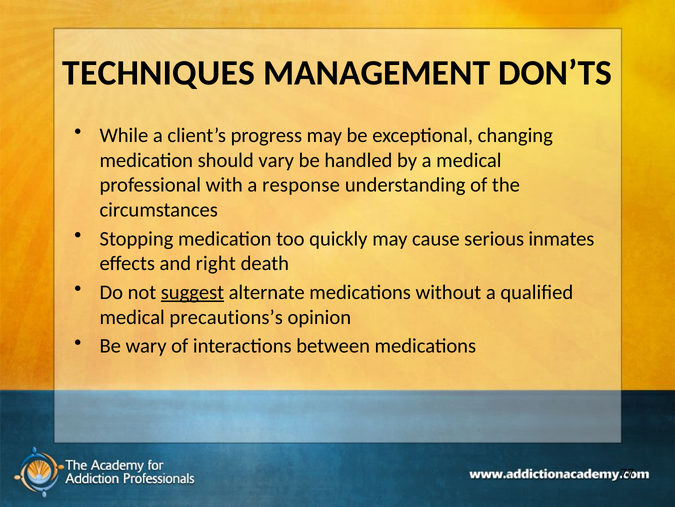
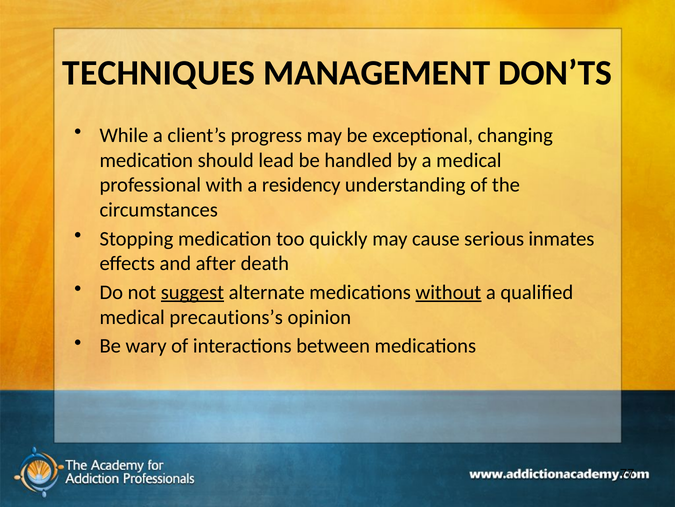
vary: vary -> lead (276, 160)
response: response -> residency (301, 185)
right: right -> after (216, 263)
without underline: none -> present (448, 292)
